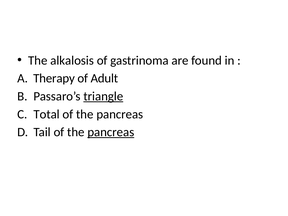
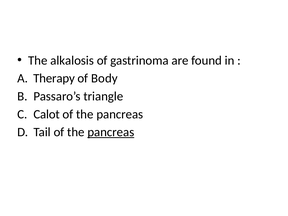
Adult: Adult -> Body (104, 78)
triangle underline: present -> none (103, 96)
Total: Total -> Calot (47, 114)
